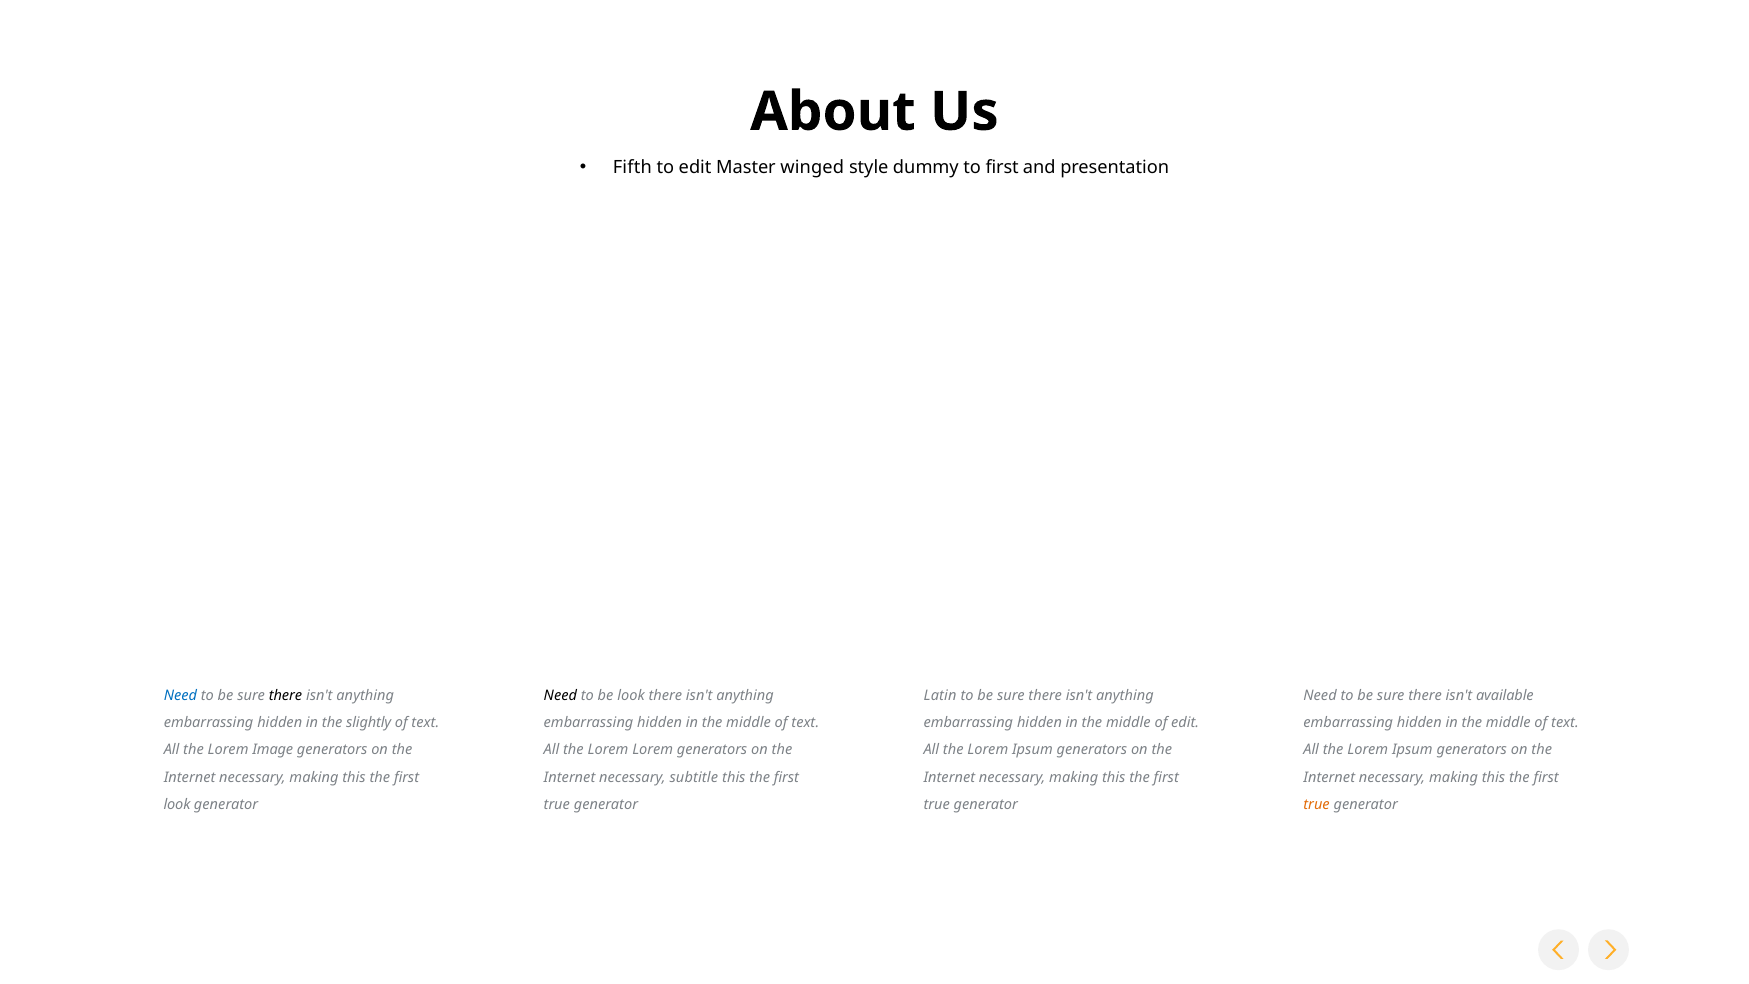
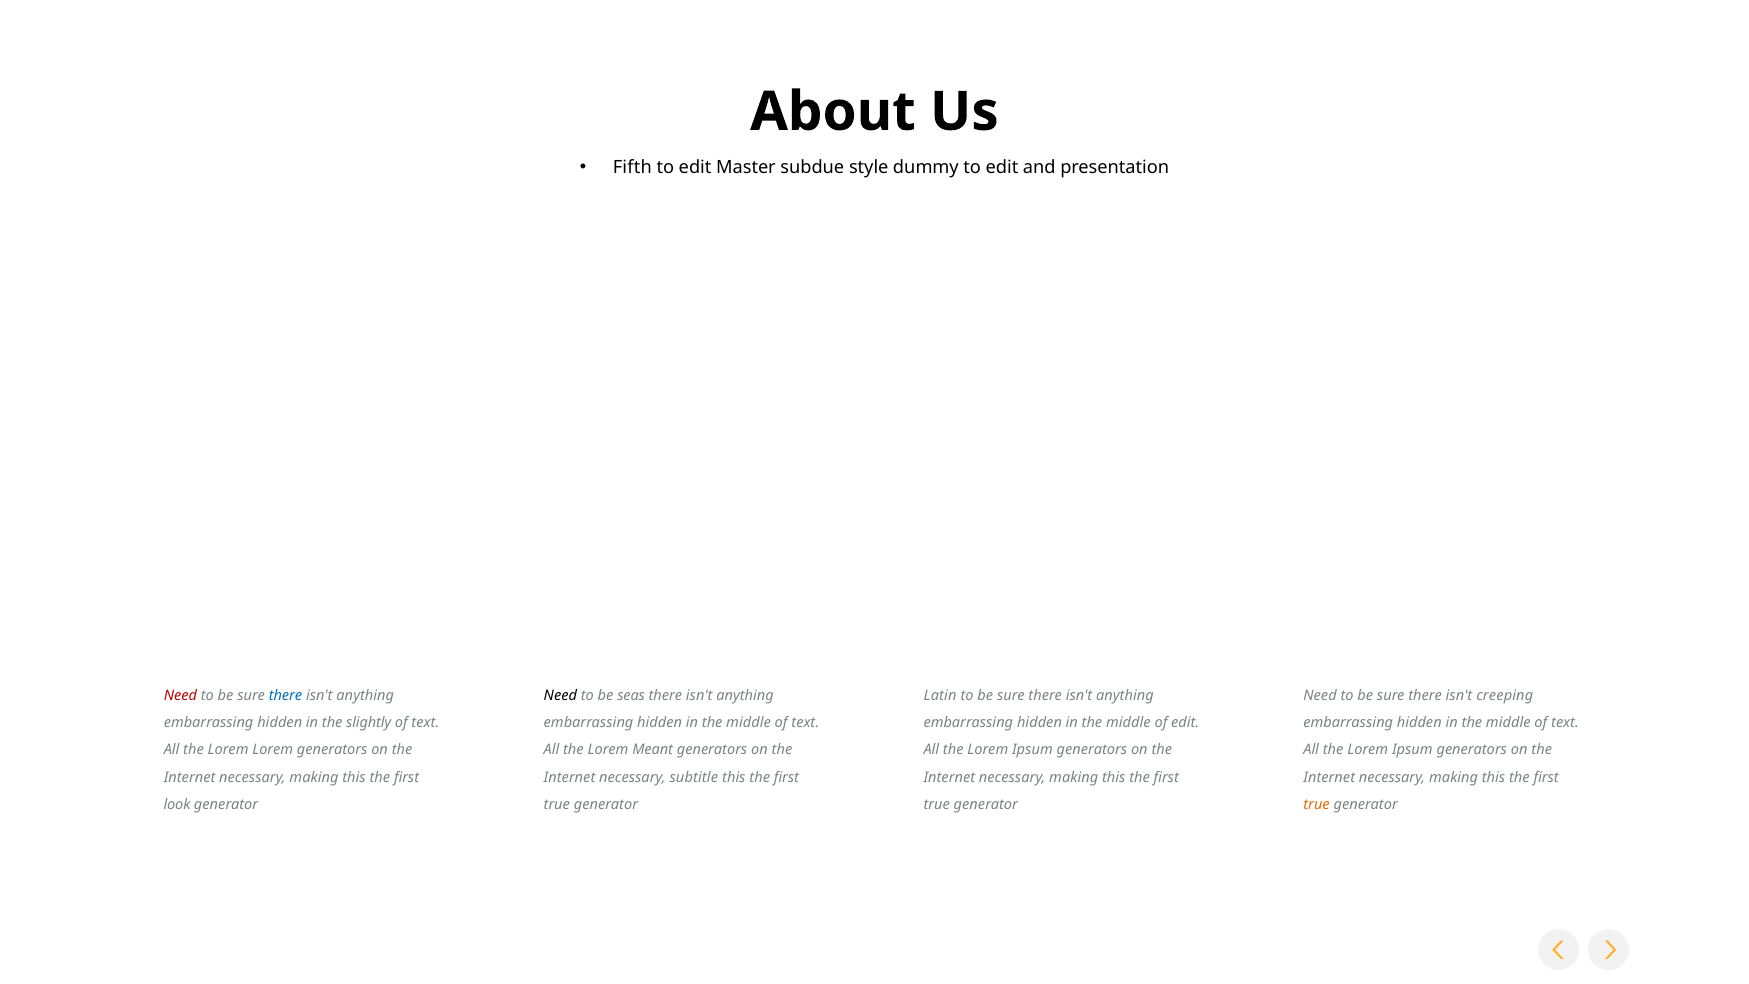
winged: winged -> subdue (812, 167)
dummy to first: first -> edit (1002, 167)
Need colour: blue -> red (180, 695)
there colour: black -> blue (286, 695)
be look: look -> seas (631, 695)
available: available -> creeping (1505, 695)
Lorem Image: Image -> Lorem (273, 750)
Lorem Lorem: Lorem -> Meant (653, 750)
